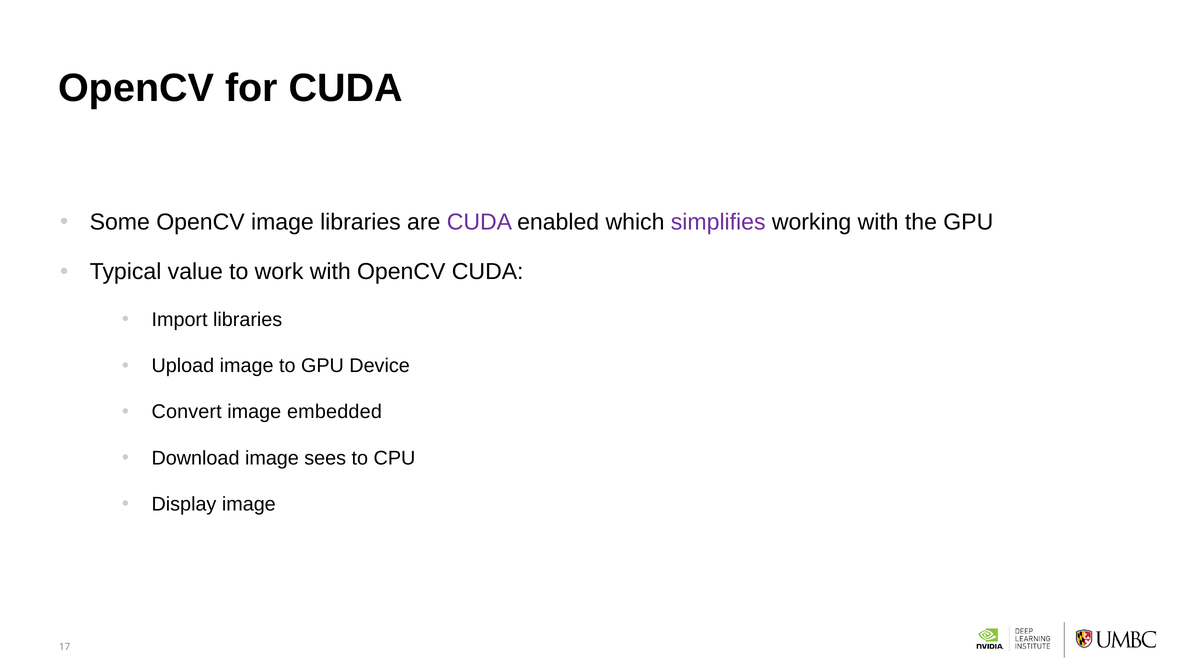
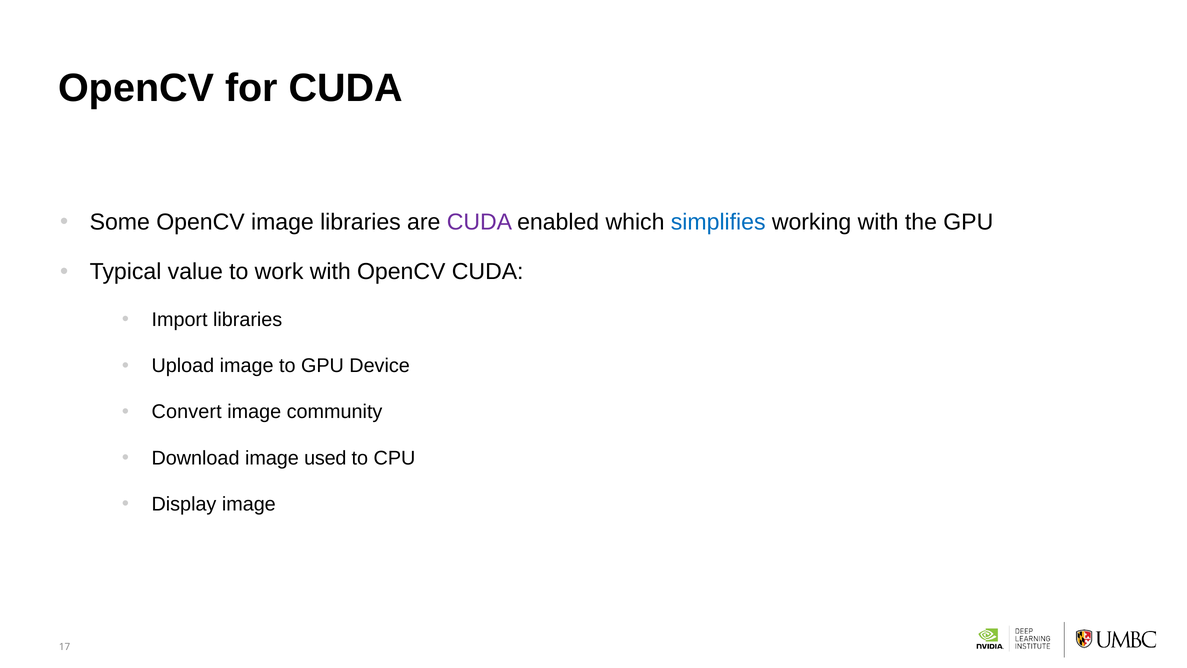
simplifies colour: purple -> blue (718, 222)
embedded: embedded -> community (335, 412)
sees: sees -> used (325, 458)
